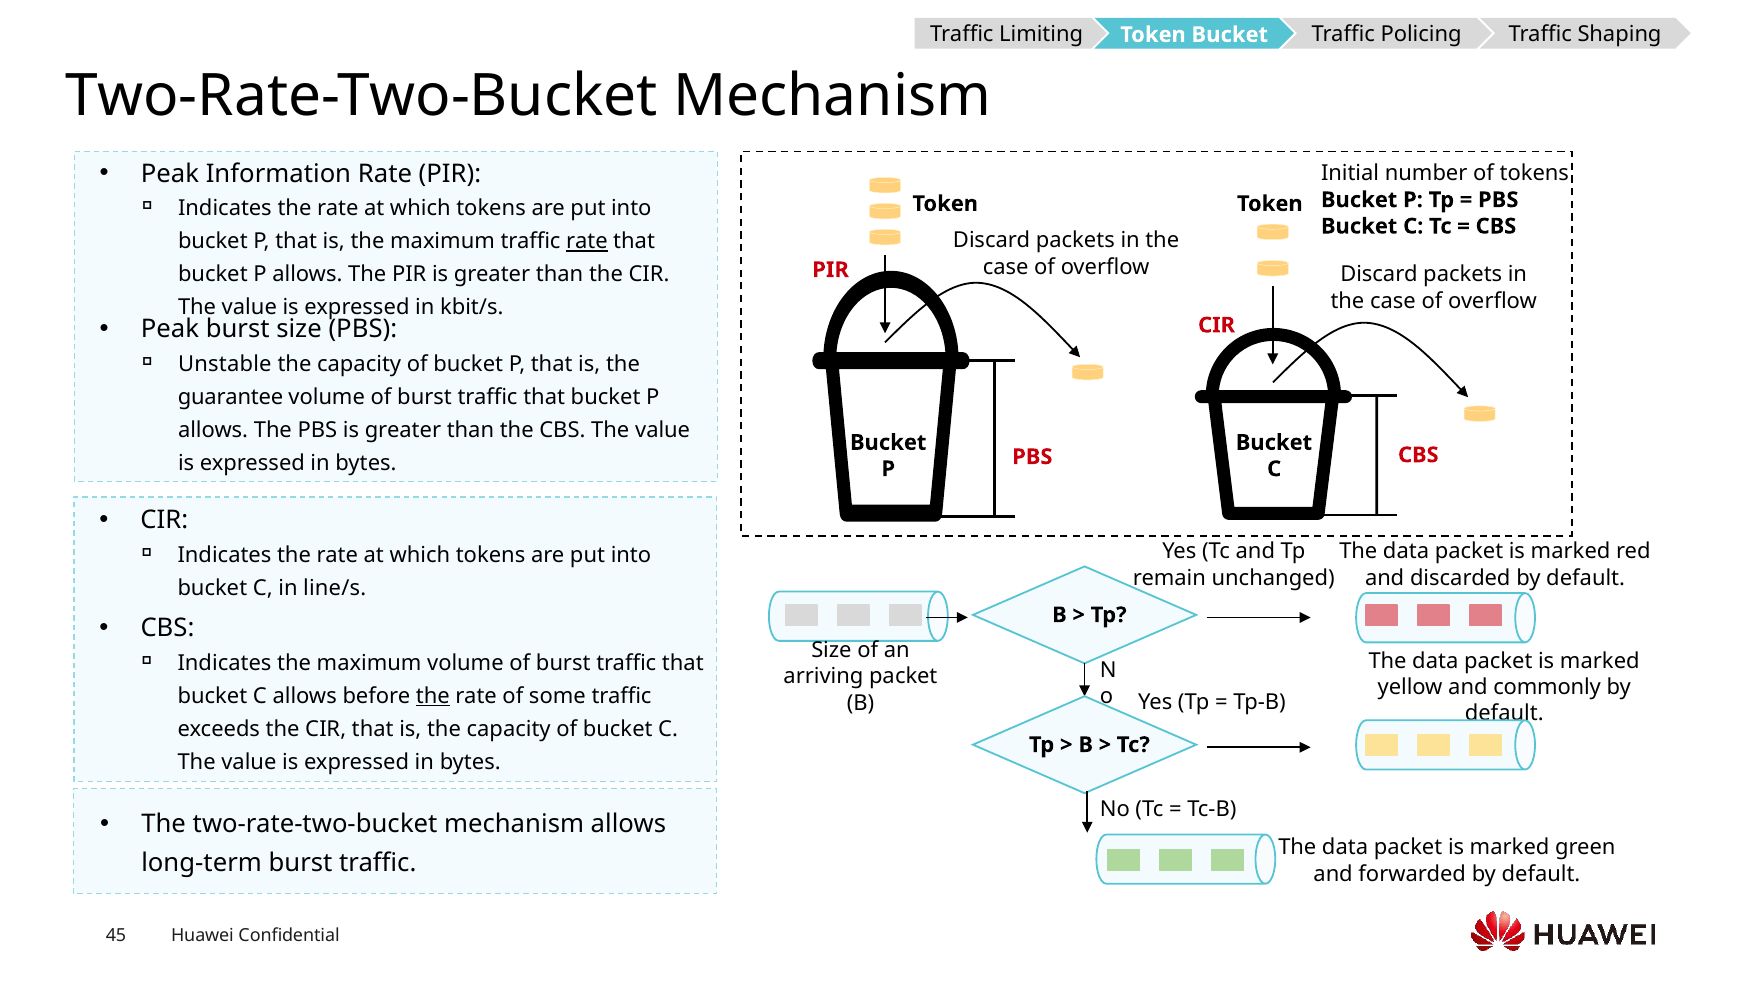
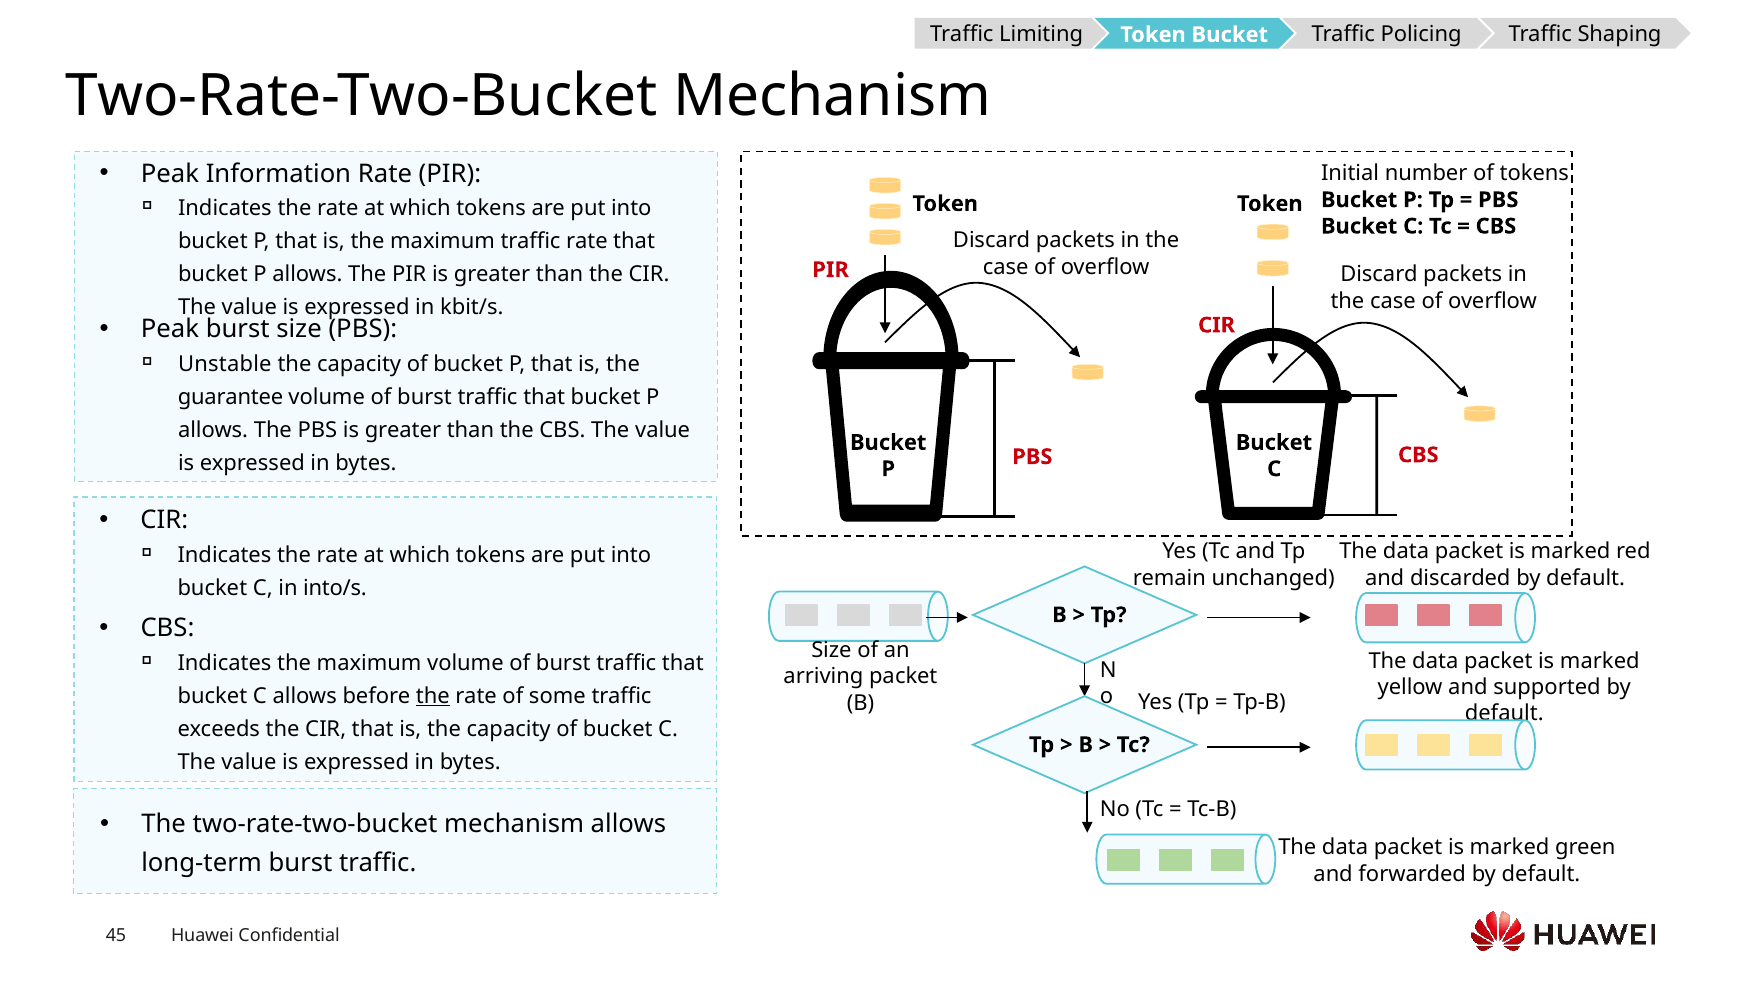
rate underline: present -> none (587, 242)
line/s: line/s -> into/s (335, 588)
commonly: commonly -> supported (1547, 688)
